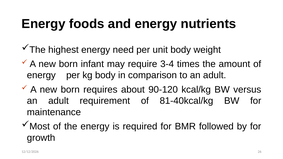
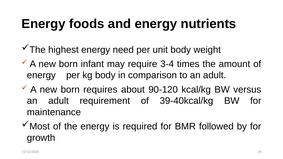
81-40kcal/kg: 81-40kcal/kg -> 39-40kcal/kg (186, 101)
